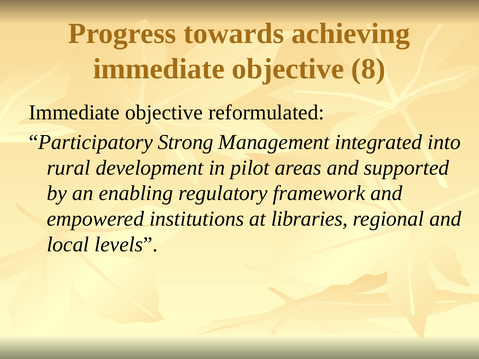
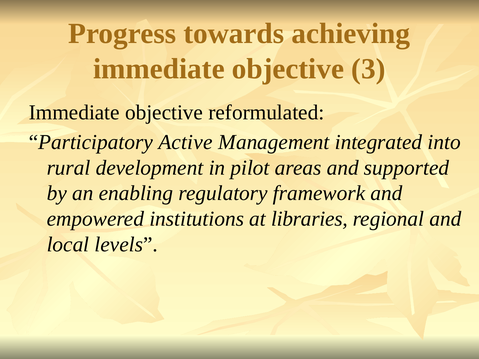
8: 8 -> 3 (368, 69)
Strong: Strong -> Active (185, 142)
